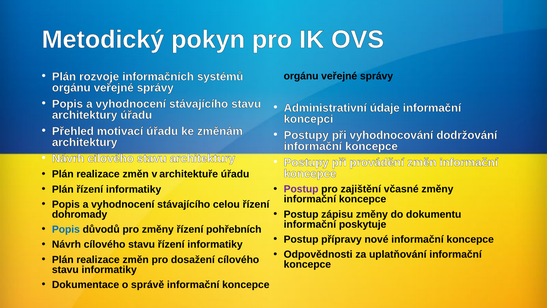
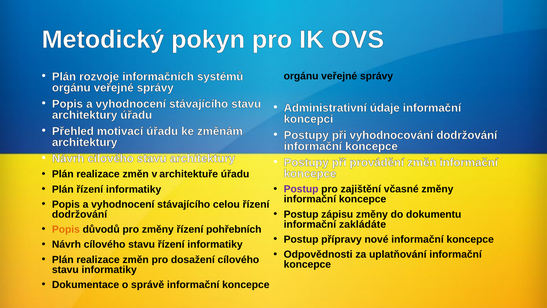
dohromady: dohromady -> dodržování (80, 214)
poskytuje: poskytuje -> zakládáte (363, 224)
Popis colour: blue -> orange (66, 229)
